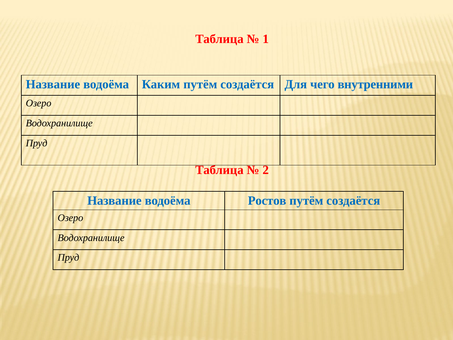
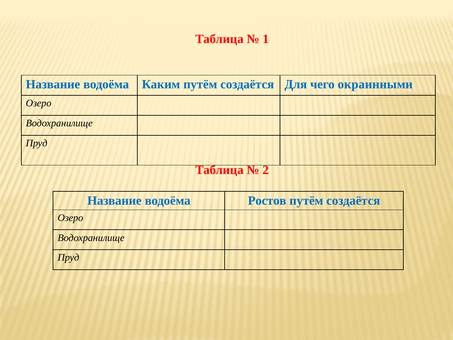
внутренними: внутренними -> окраинными (375, 84)
